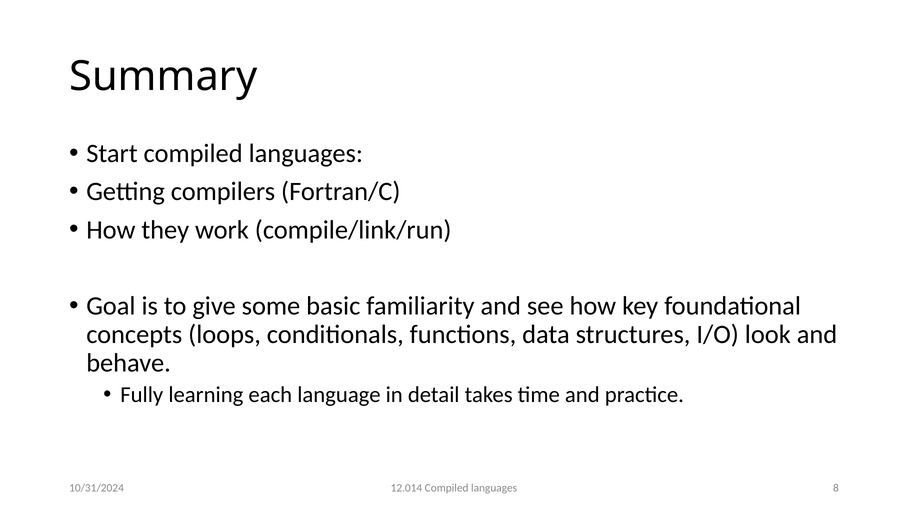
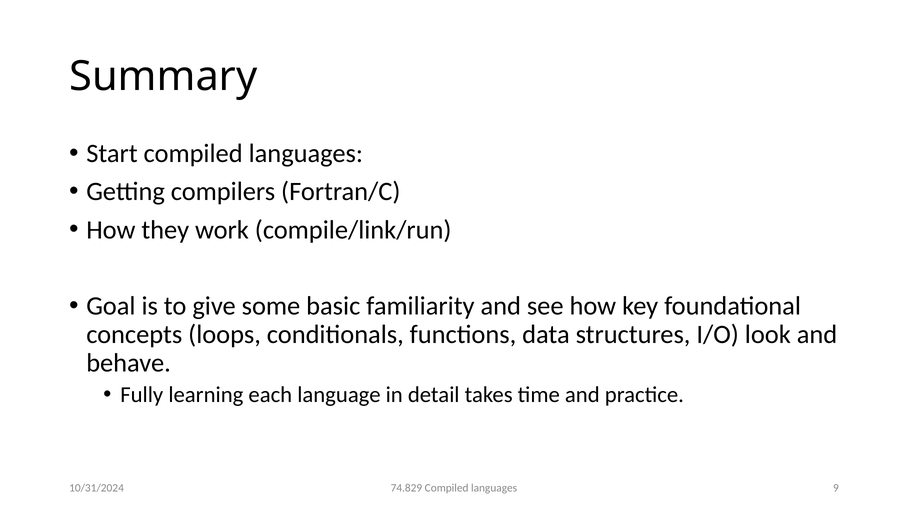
12.014: 12.014 -> 74.829 (406, 488)
8: 8 -> 9 (836, 488)
